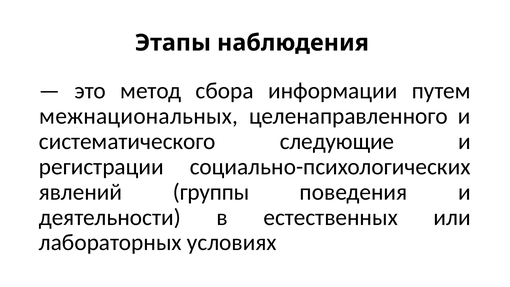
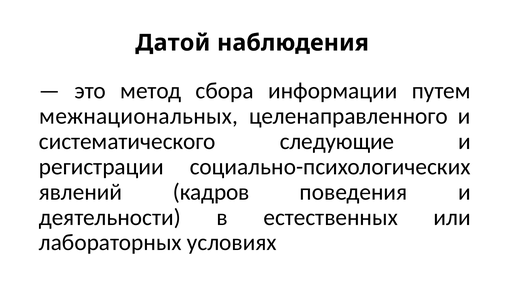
Этапы: Этапы -> Датой (173, 43)
группы: группы -> кадров (211, 192)
